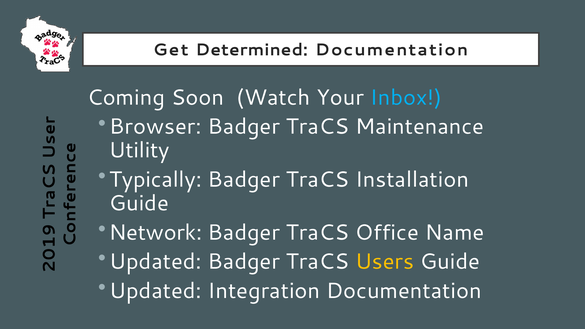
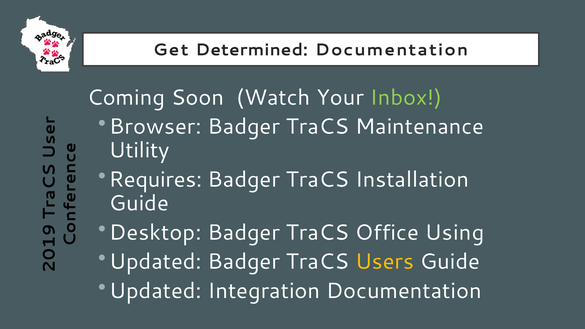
Inbox colour: light blue -> light green (406, 98)
Typically: Typically -> Requires (155, 180)
Network: Network -> Desktop (155, 232)
Name: Name -> Using (455, 232)
